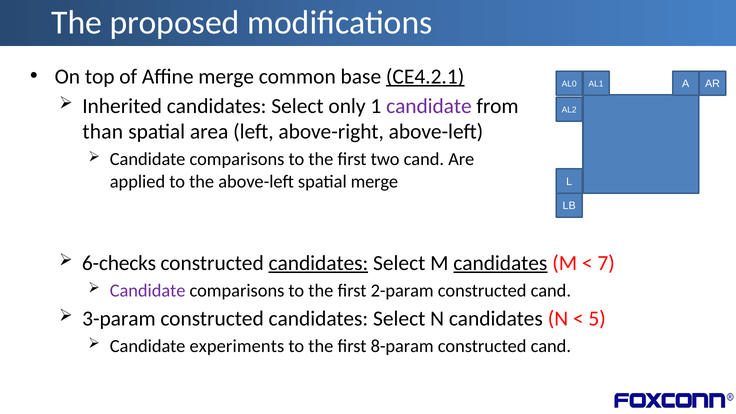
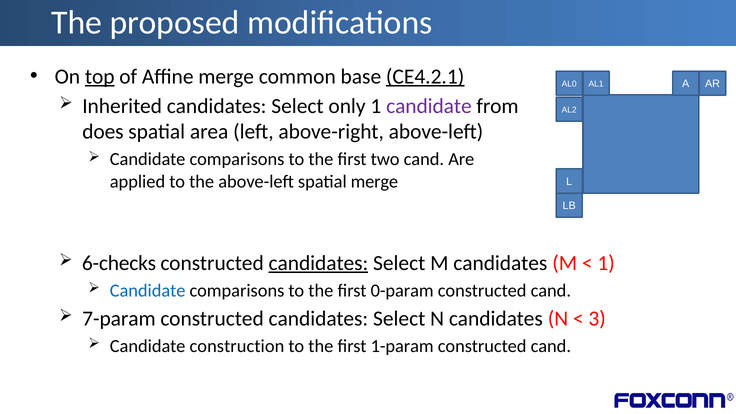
top underline: none -> present (100, 76)
than: than -> does (103, 132)
candidates underline: present -> none (500, 263)
7: 7 -> 1 (606, 263)
Candidate colour: purple -> blue (148, 290)
2-param: 2-param -> 0-param (402, 290)
3-param: 3-param -> 7-param (119, 318)
5: 5 -> 3 (597, 318)
experiments: experiments -> construction (237, 346)
8-param: 8-param -> 1-param (402, 346)
